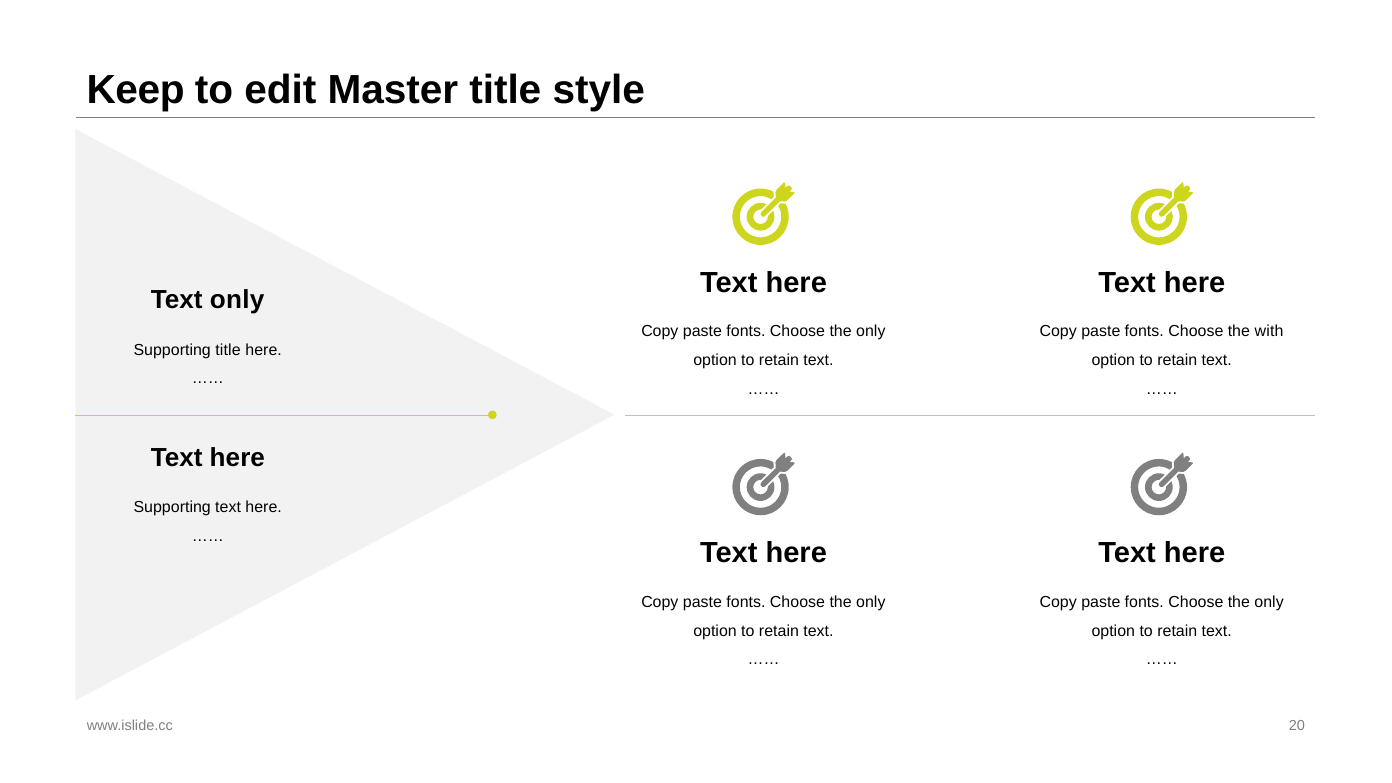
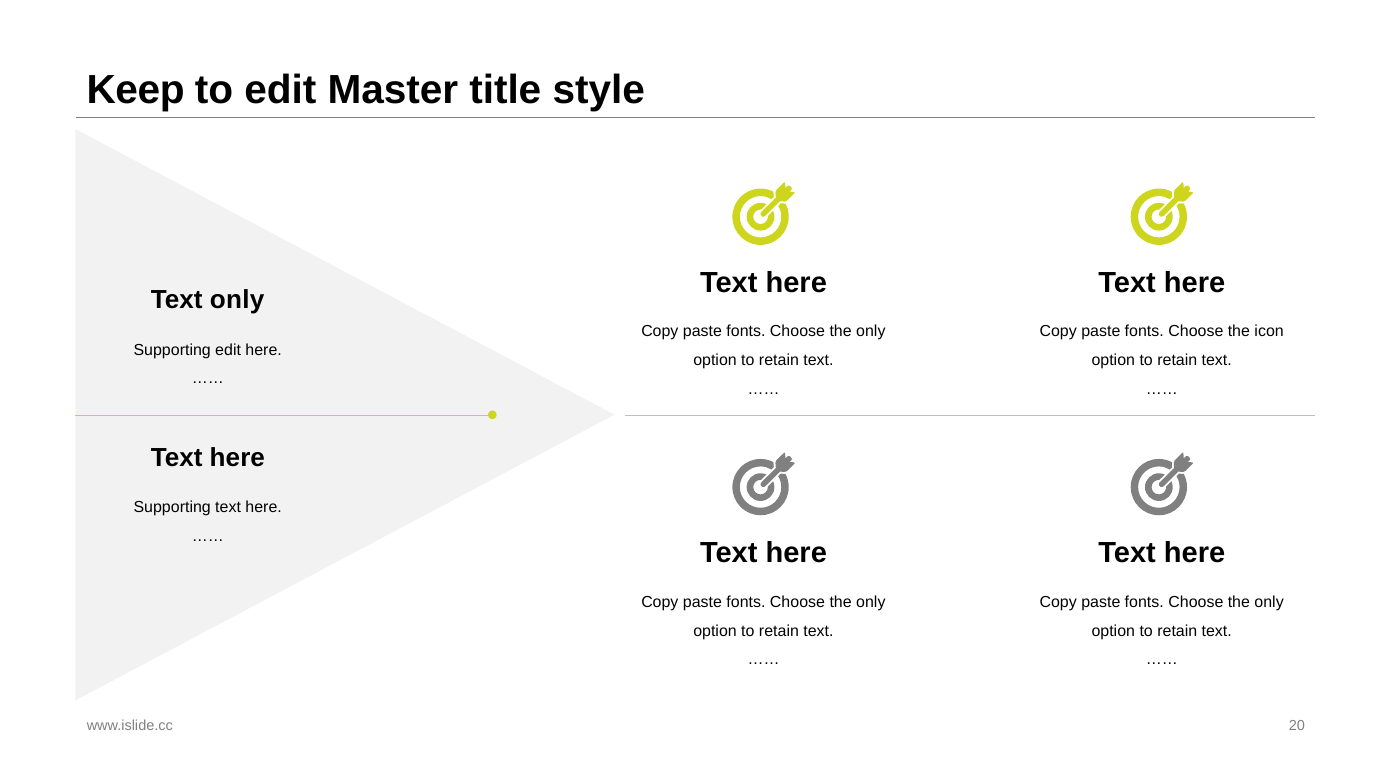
with: with -> icon (1269, 332)
Supporting title: title -> edit (228, 350)
